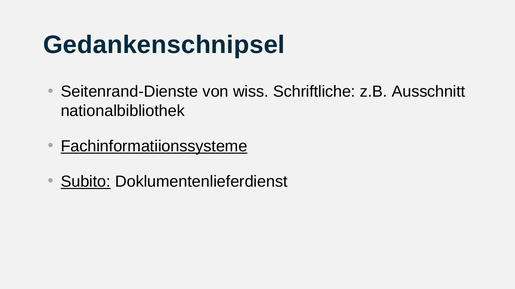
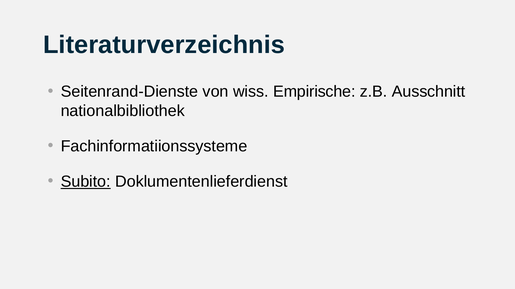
Gedankenschnipsel: Gedankenschnipsel -> Literaturverzeichnis (164, 45)
Schriftliche: Schriftliche -> Empirische (314, 92)
Fachinformatiionssysteme underline: present -> none (154, 147)
